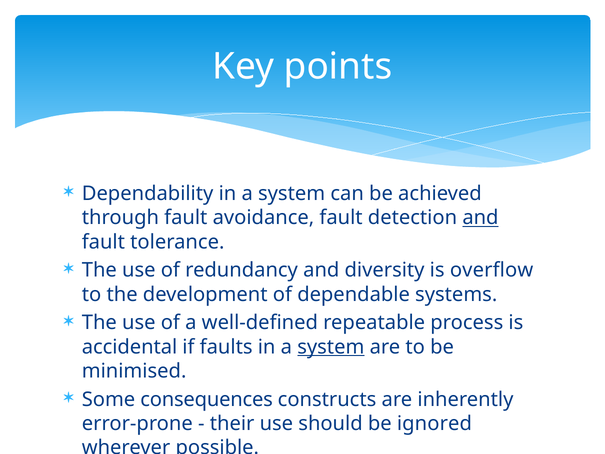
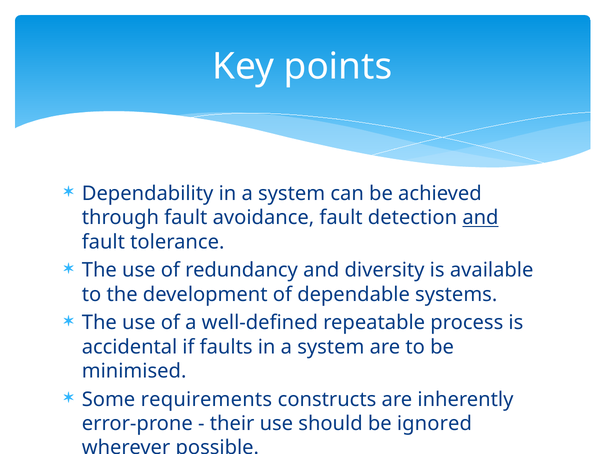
overflow: overflow -> available (492, 270)
system underline: present -> none (331, 347)
consequences: consequences -> requirements (206, 399)
